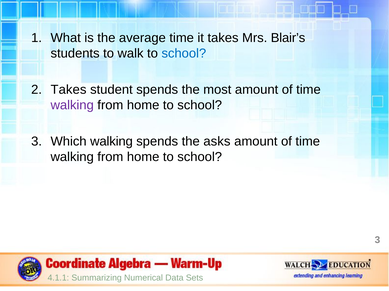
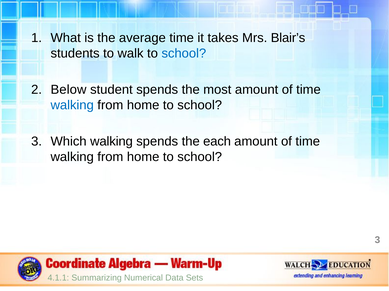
Takes: Takes -> Below (69, 90)
walking colour: purple -> blue (72, 105)
asks: asks -> each (217, 142)
